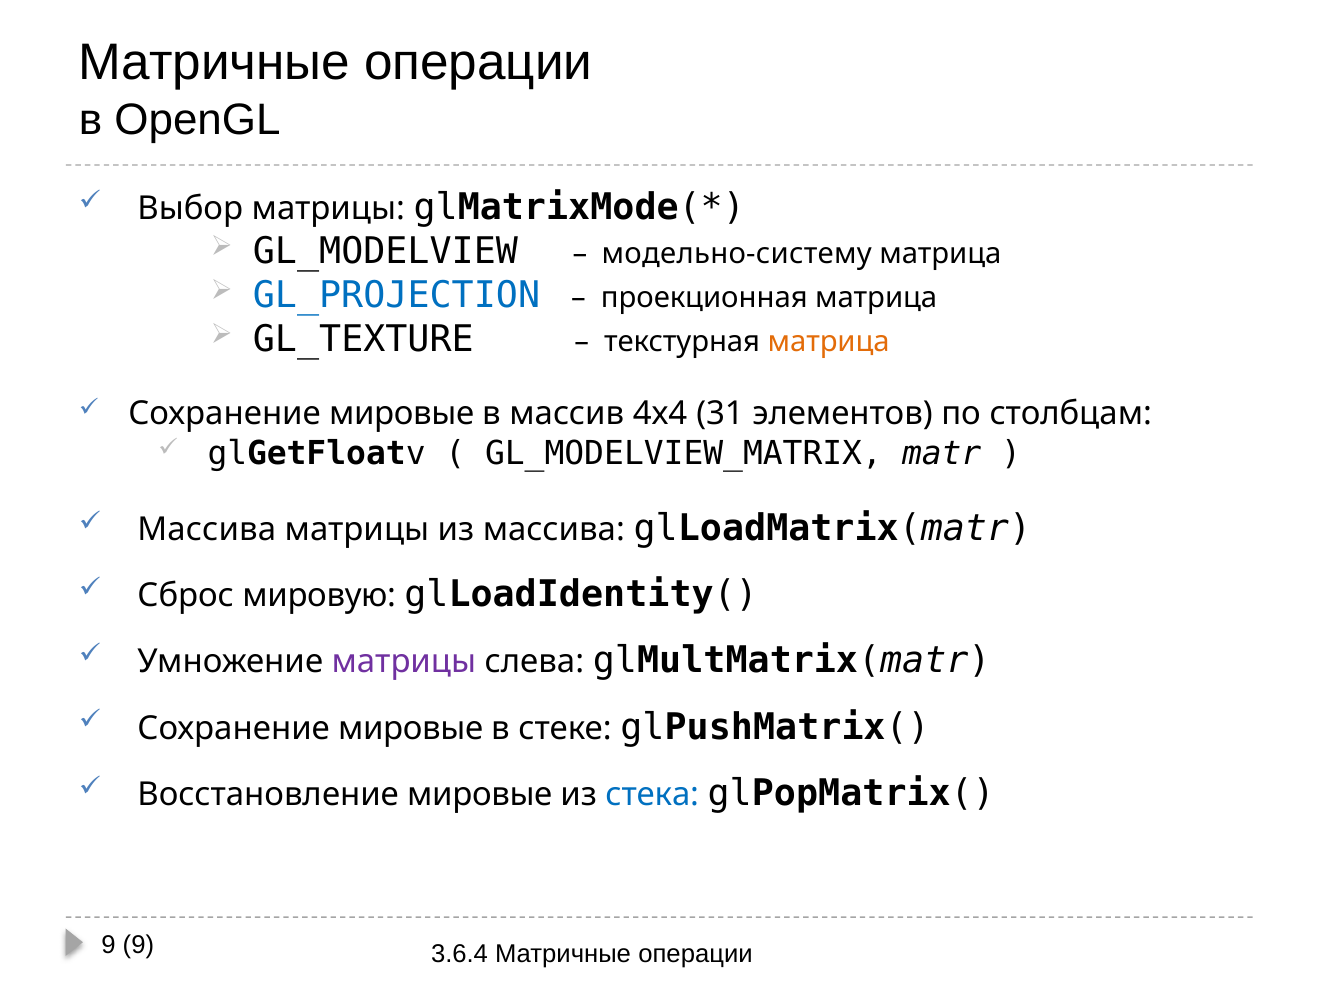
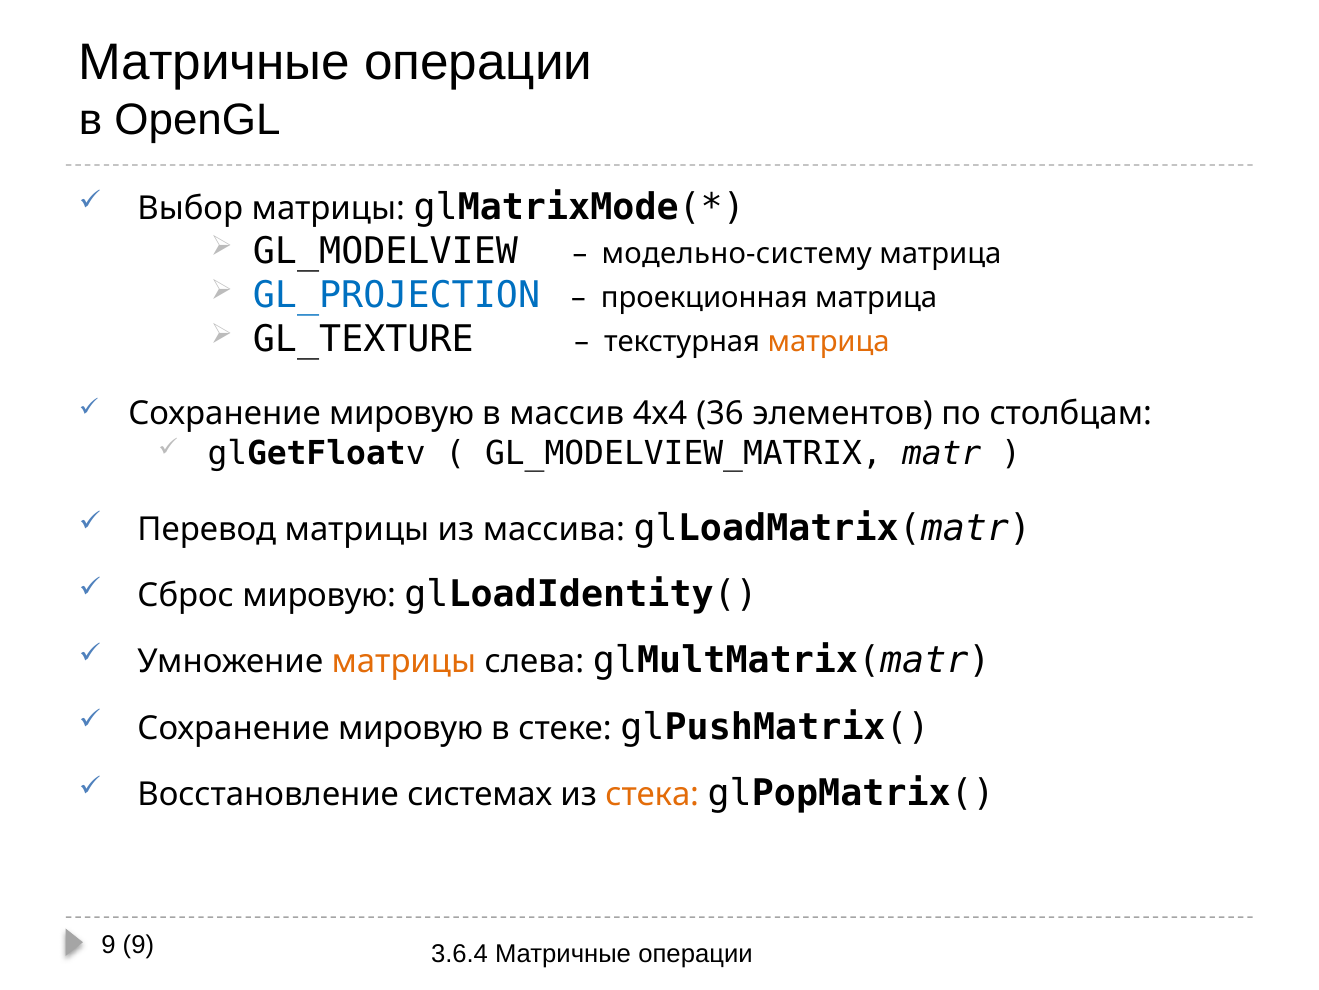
мировые: мировые -> мировую (402, 414)
31: 31 -> 36 (720, 414)
Массива: Массива -> Перевод (207, 529)
матрицы colour: purple -> orange (404, 662)
мировые: мировые -> мировую (411, 728)
Восстановление мировые: мировые -> системах (480, 794)
стека colour: blue -> orange (652, 794)
